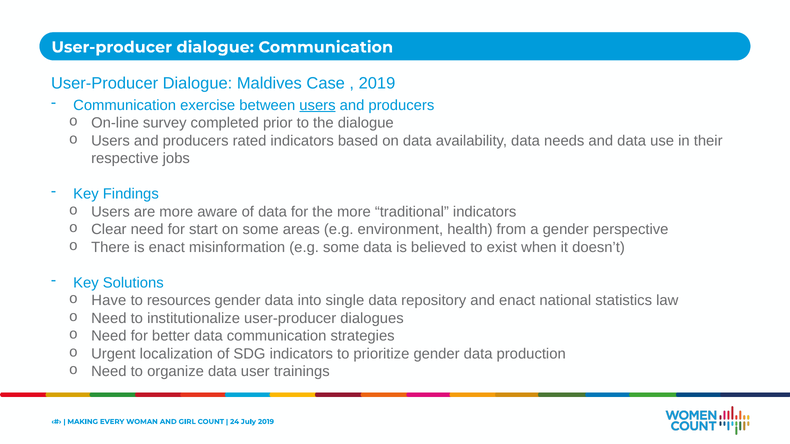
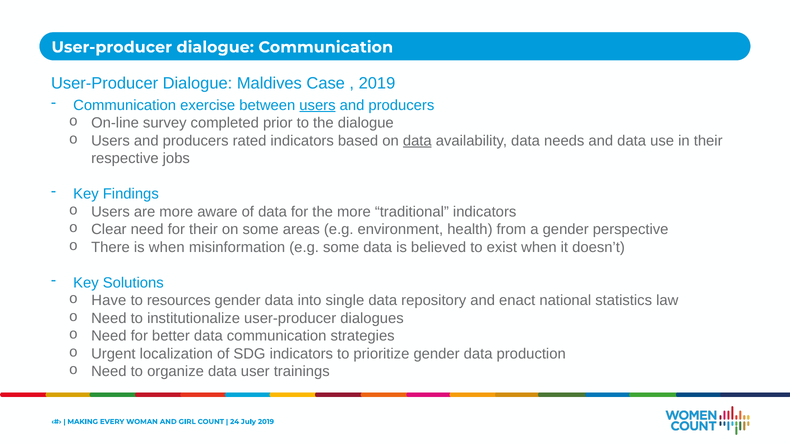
data underline: none -> present (417, 141)
for start: start -> their (203, 230)
is enact: enact -> when (167, 247)
